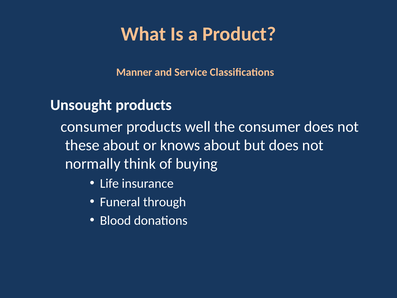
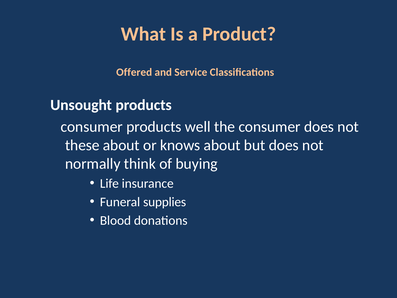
Manner: Manner -> Offered (134, 72)
through: through -> supplies (165, 202)
